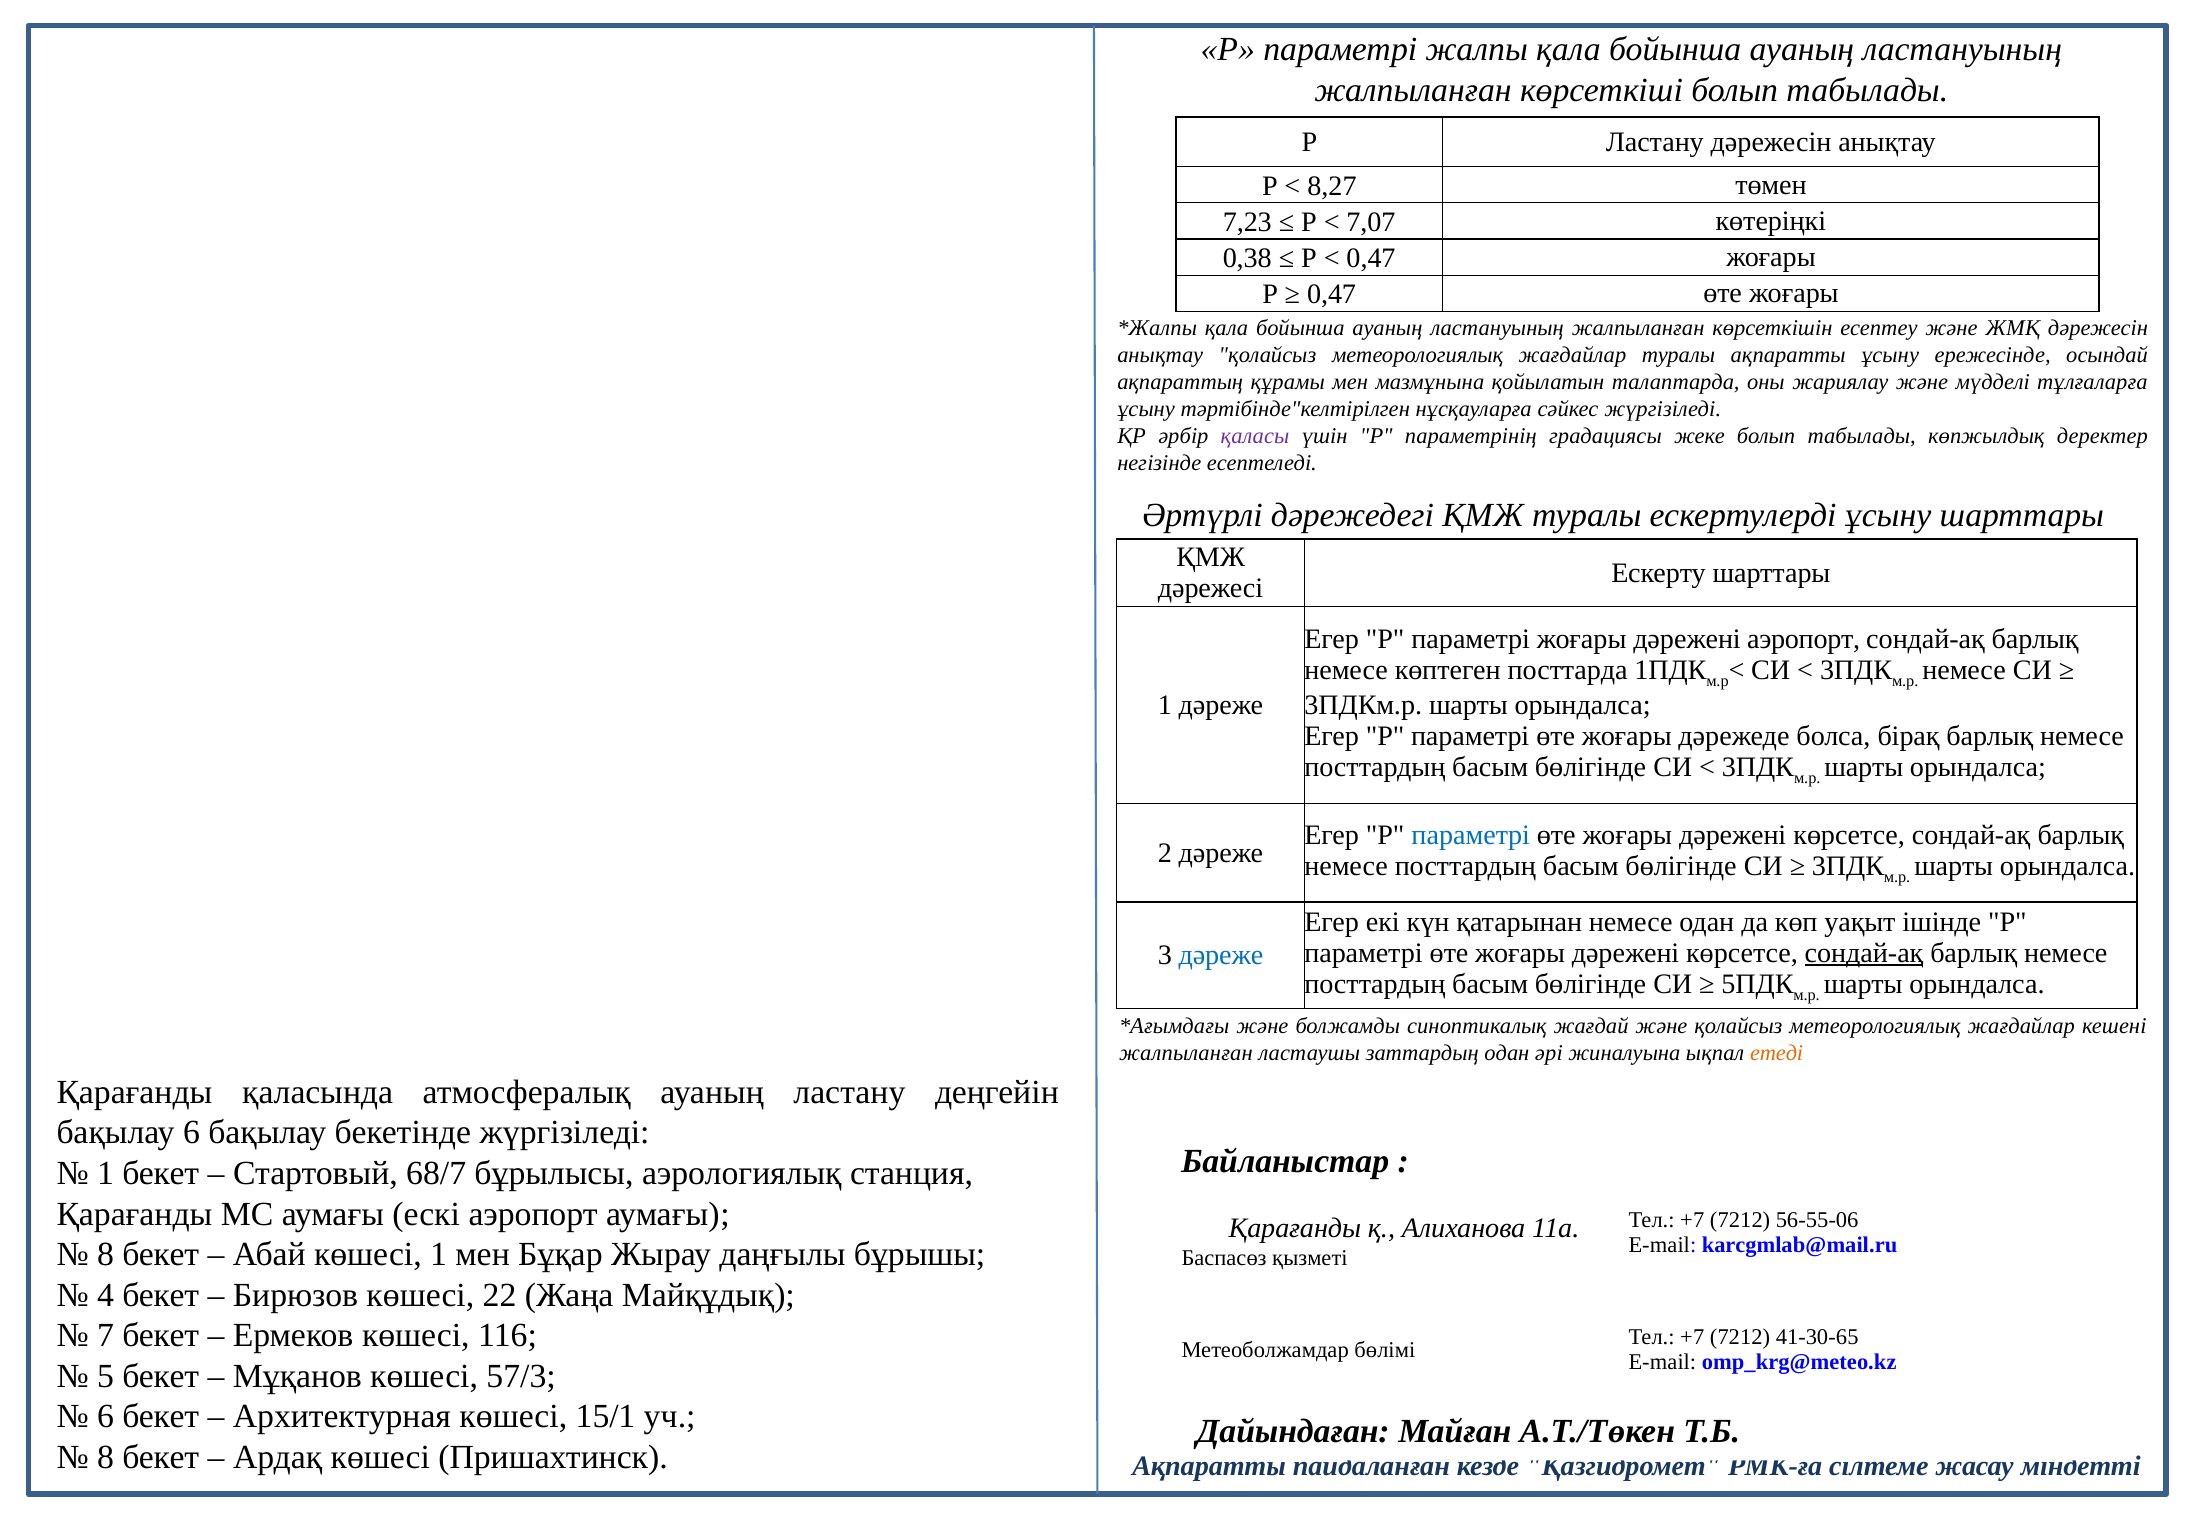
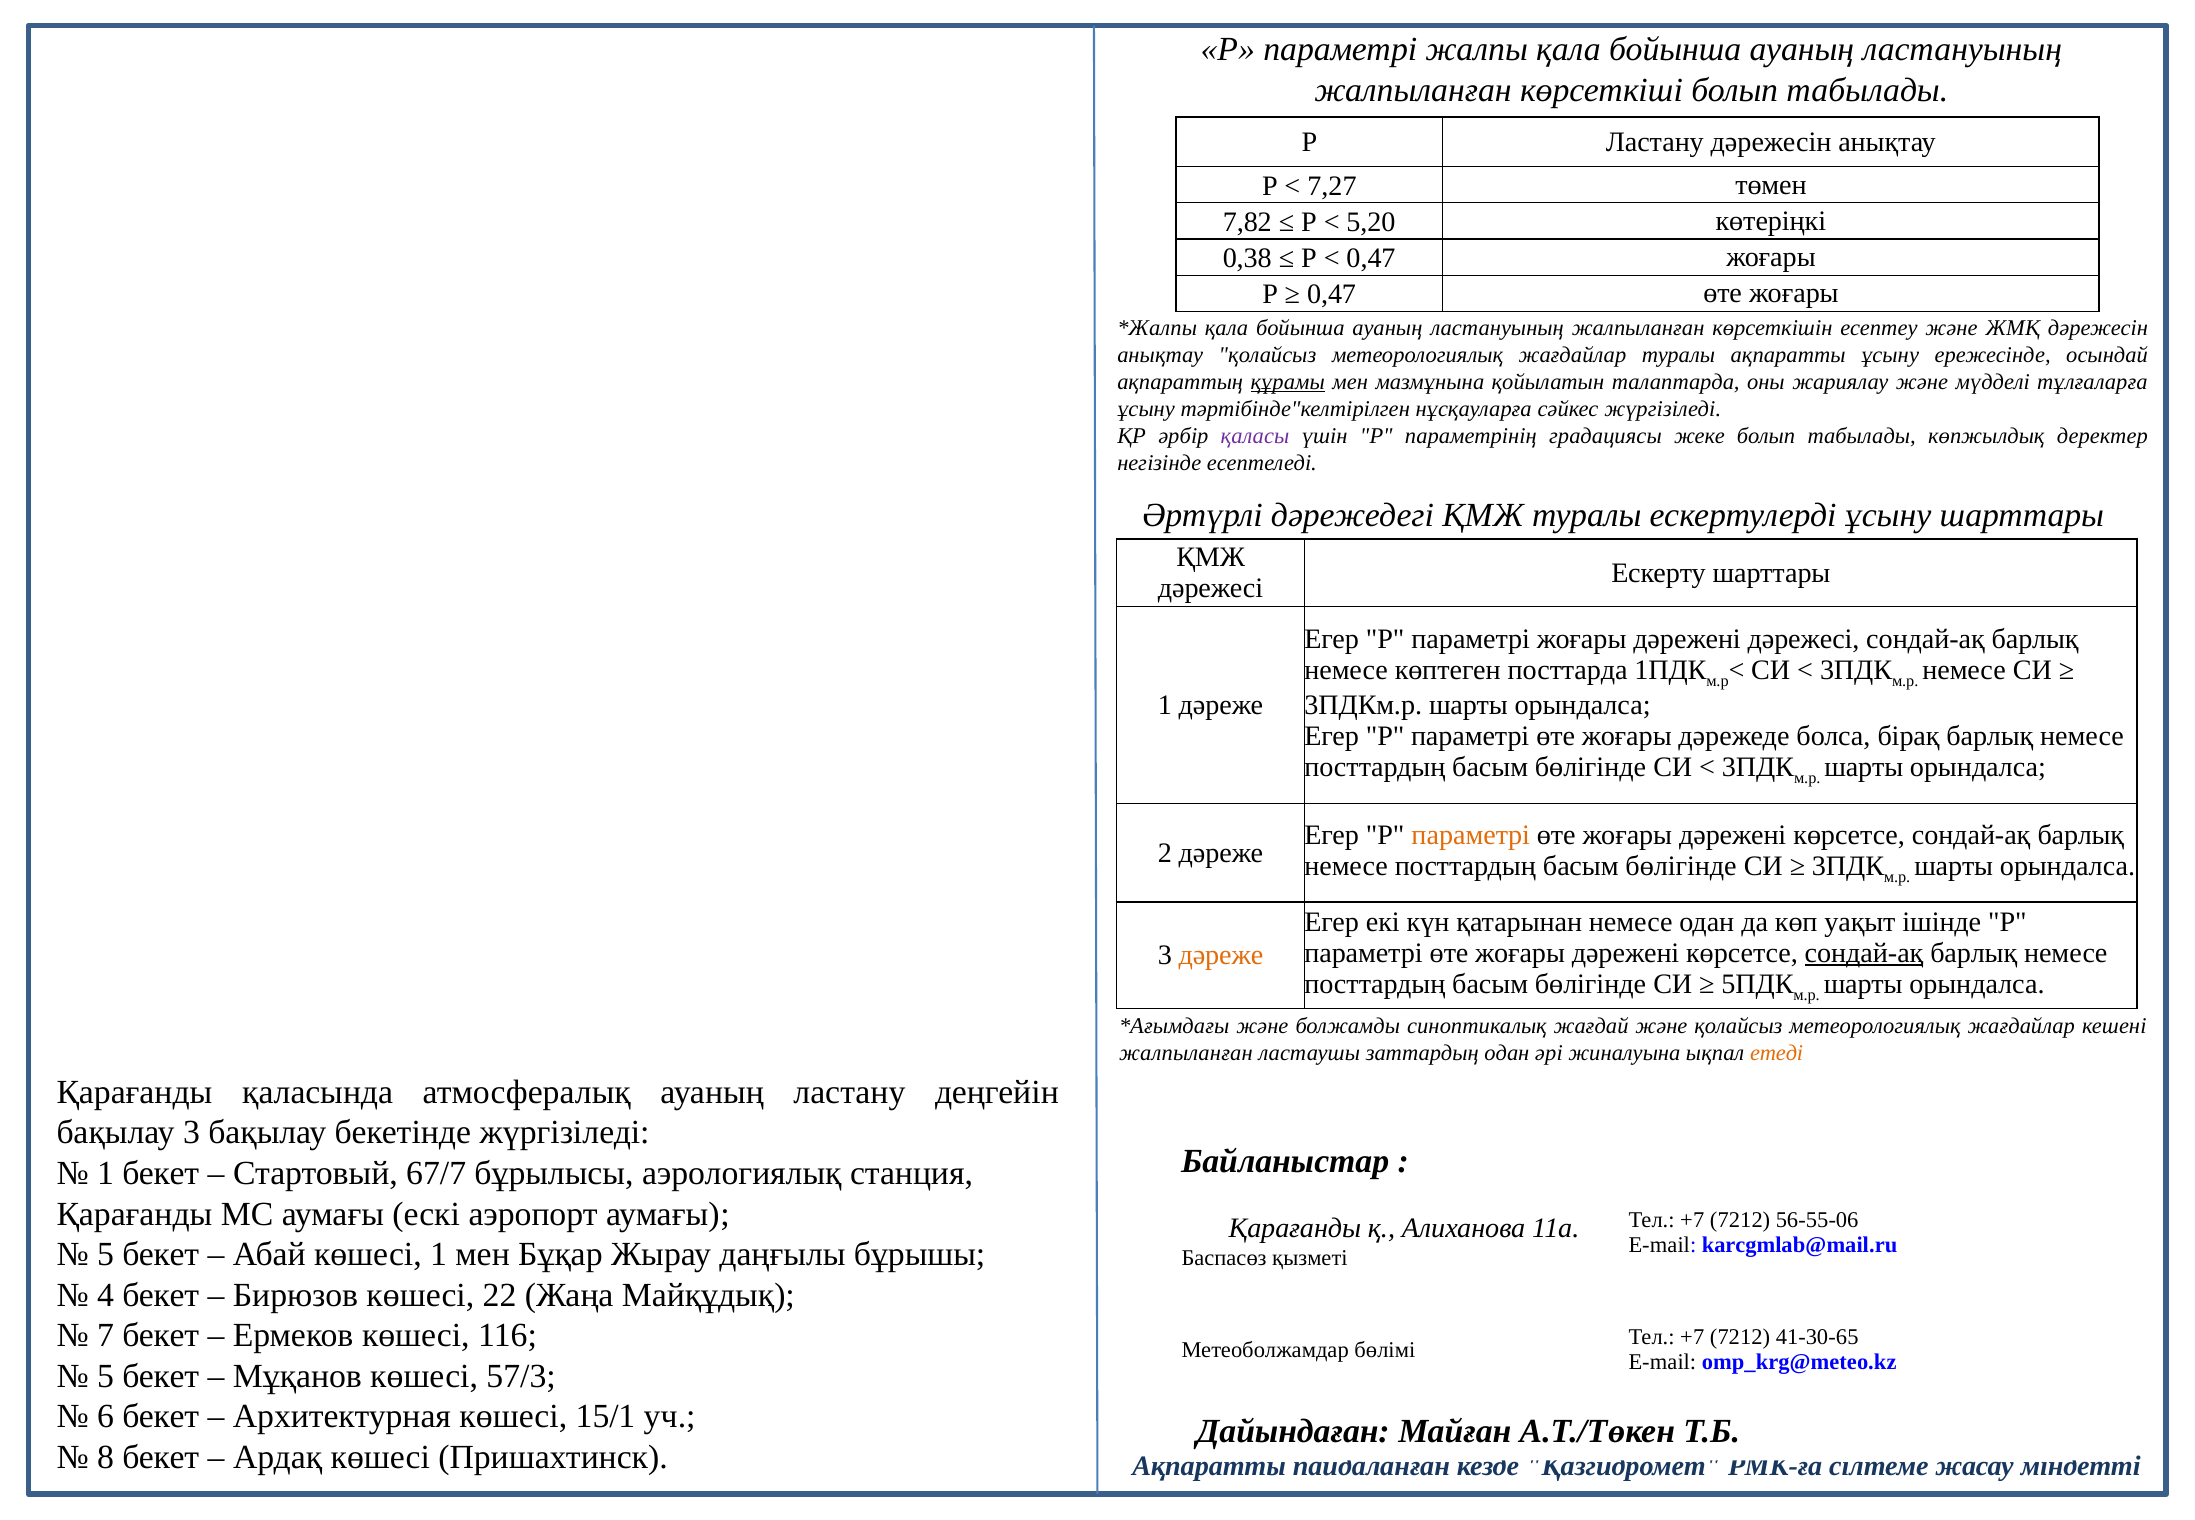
8,27: 8,27 -> 7,27 (1332, 186)
7,23: 7,23 -> 7,82 (1247, 222)
7,07: 7,07 -> 5,20 (1371, 222)
құрамы underline: none -> present (1288, 382)
дәрежені аэропорт: аэропорт -> дәрежесі (1804, 639)
параметрі colour: blue -> orange (1471, 835)
дәреже colour: blue -> orange (1221, 955)
бақылау 6: 6 -> 3 (191, 1133)
68/7: 68/7 -> 67/7 (436, 1173)
8: 8 -> 5 (106, 1254)
